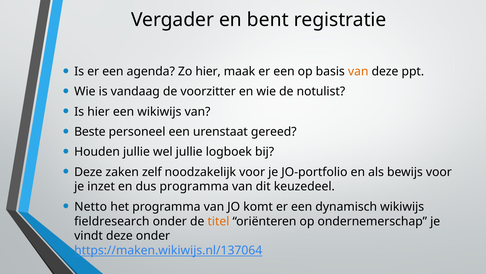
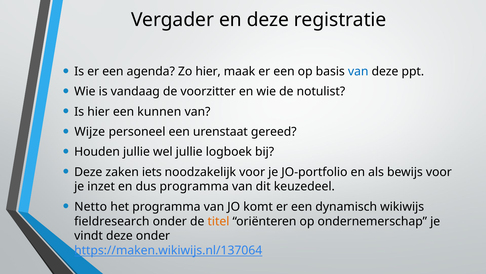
en bent: bent -> deze (268, 20)
van colour: orange -> blue (358, 71)
een wikiwijs: wikiwijs -> kunnen (159, 111)
Beste: Beste -> Wijze (90, 132)
zelf: zelf -> iets (152, 172)
